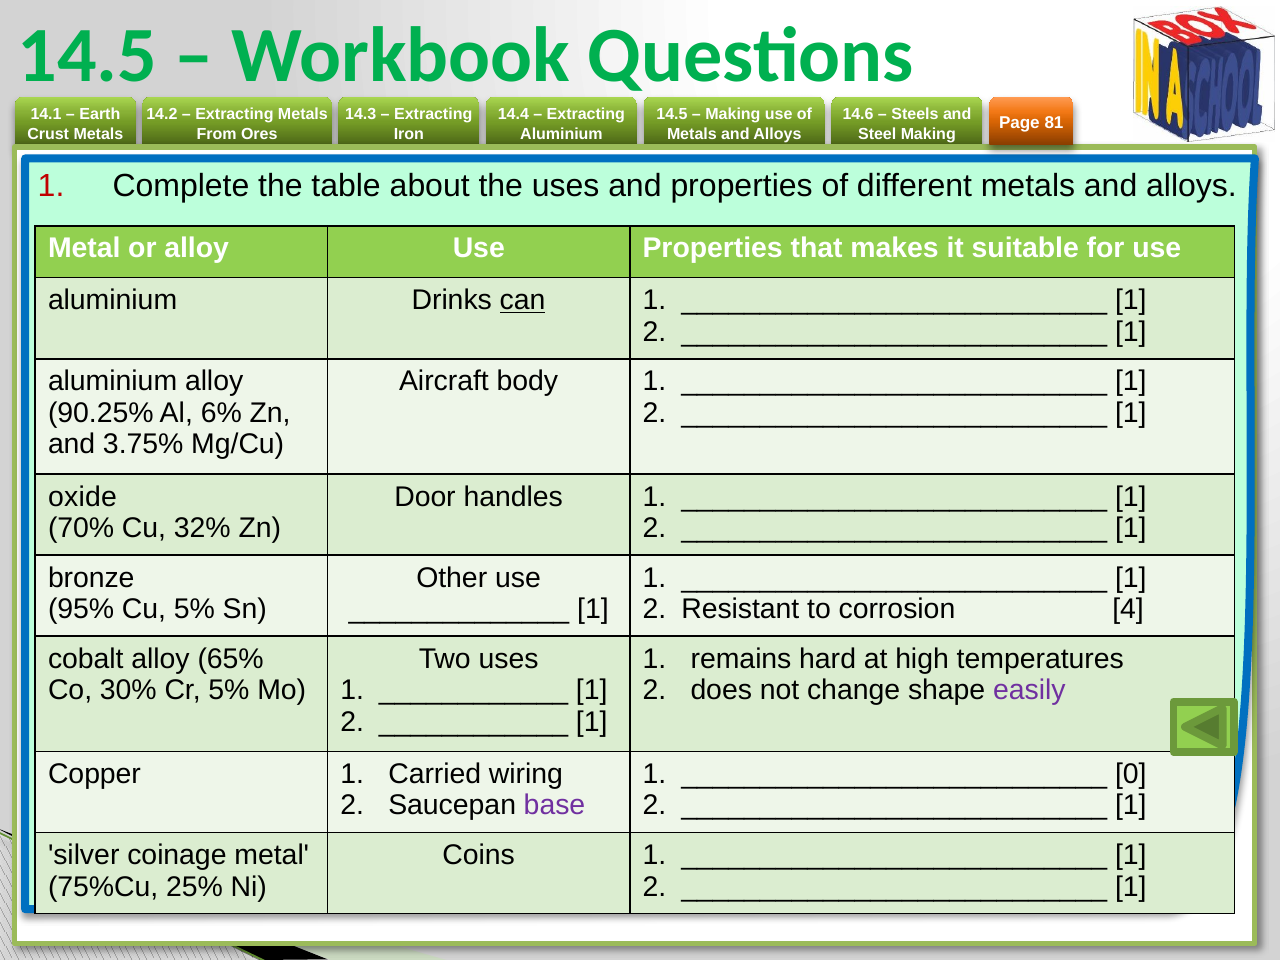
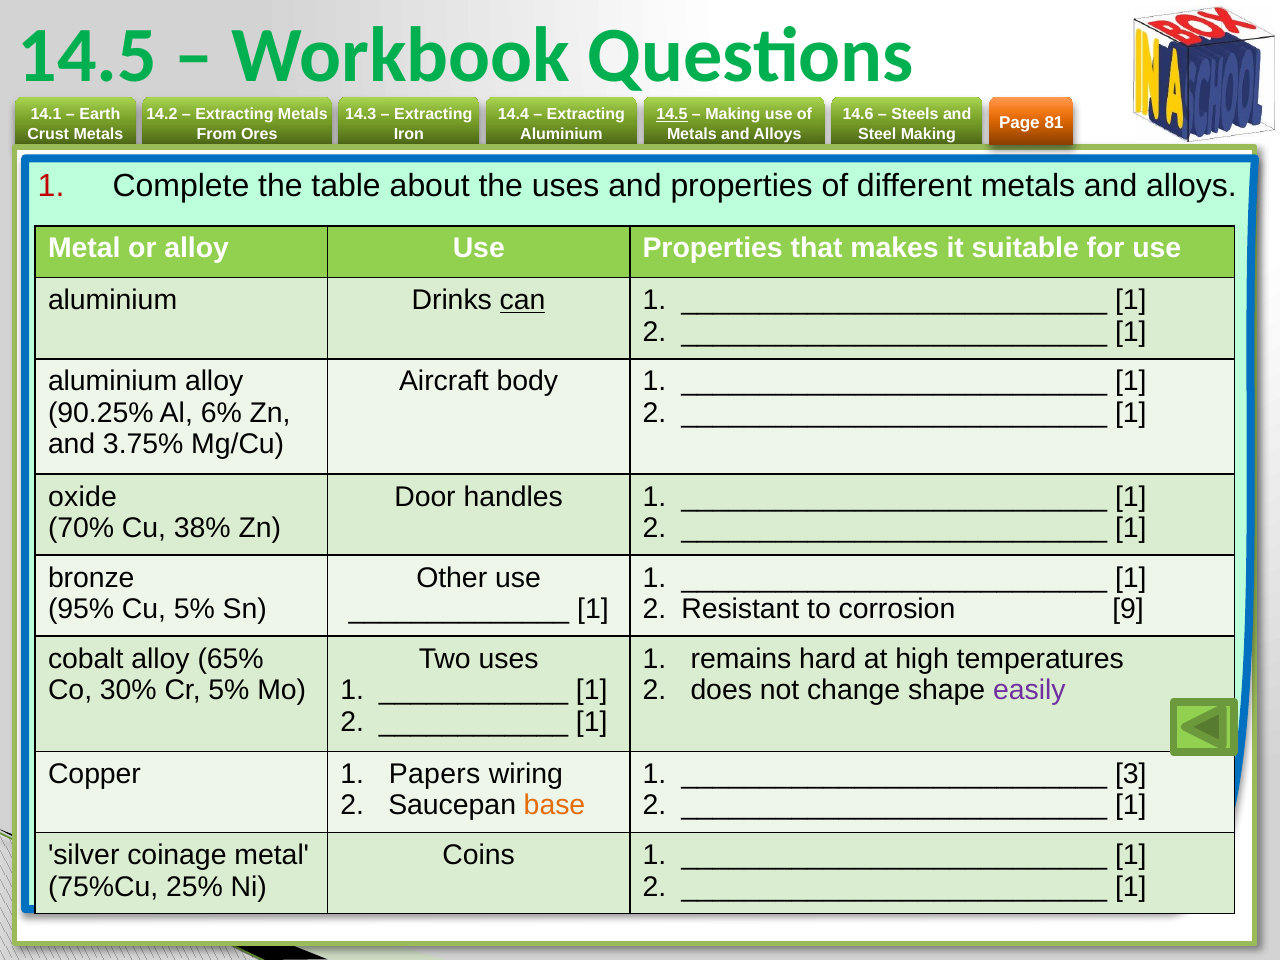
14.5 underline: none -> present (672, 114)
32%: 32% -> 38% (202, 528)
4: 4 -> 9 (1128, 609)
Carried: Carried -> Papers (435, 774)
0: 0 -> 3 (1131, 774)
base colour: purple -> orange (555, 806)
